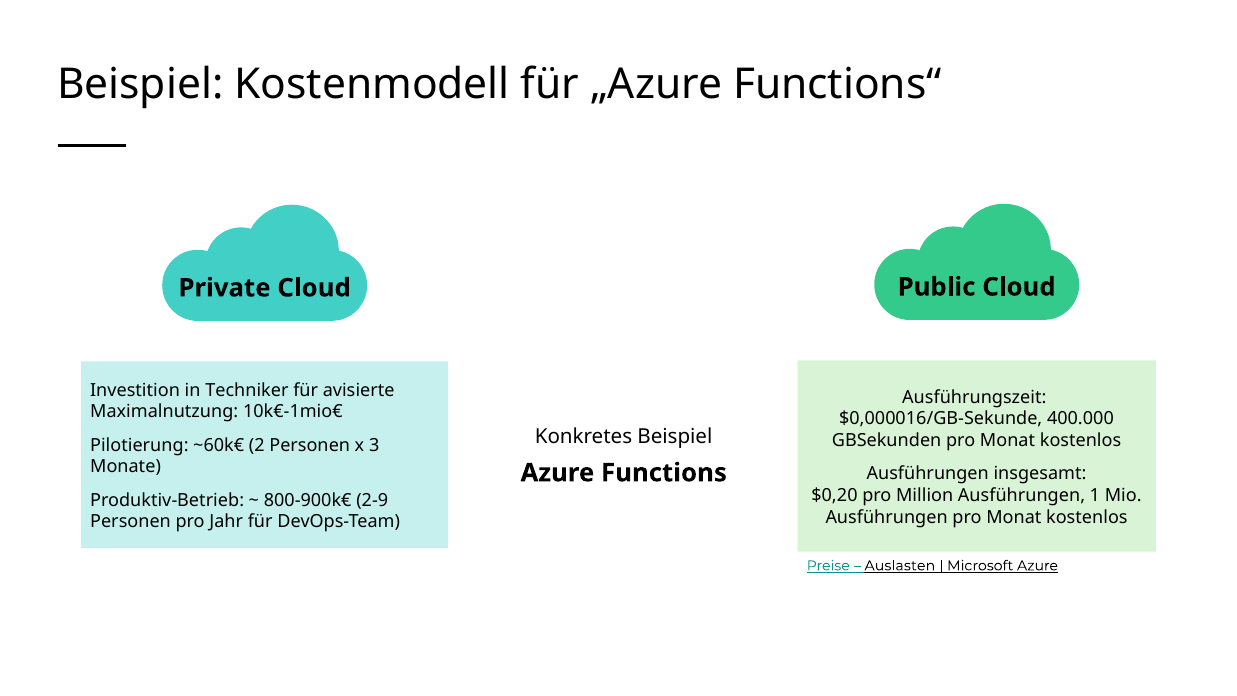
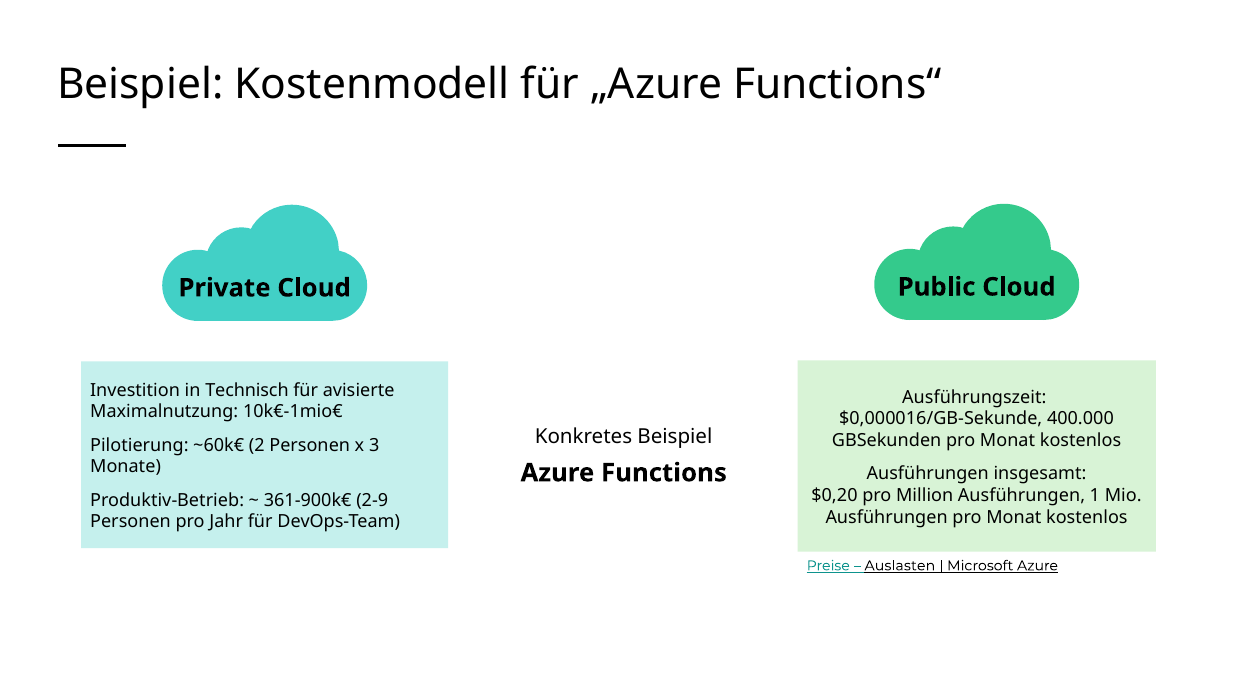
Techniker: Techniker -> Technisch (247, 390)
800-900k€: 800-900k€ -> 361-900k€ (308, 500)
